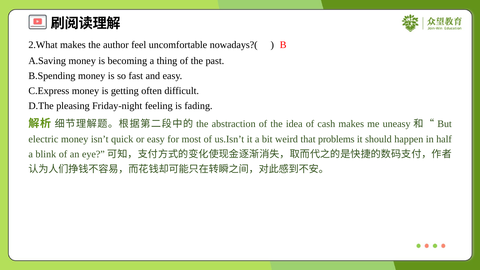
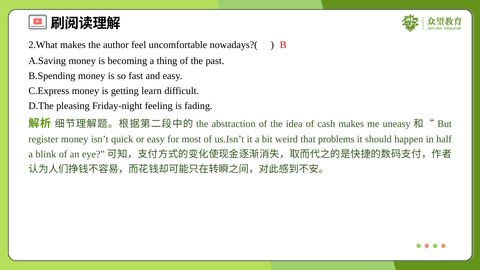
often: often -> learn (152, 91)
electric: electric -> register (43, 139)
